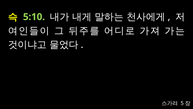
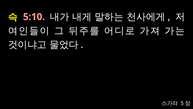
5:10 colour: light green -> pink (34, 17)
